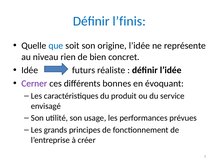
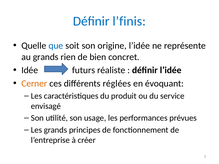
au niveau: niveau -> grands (46, 57)
Cerner colour: purple -> orange (34, 84)
bonnes: bonnes -> réglées (117, 84)
